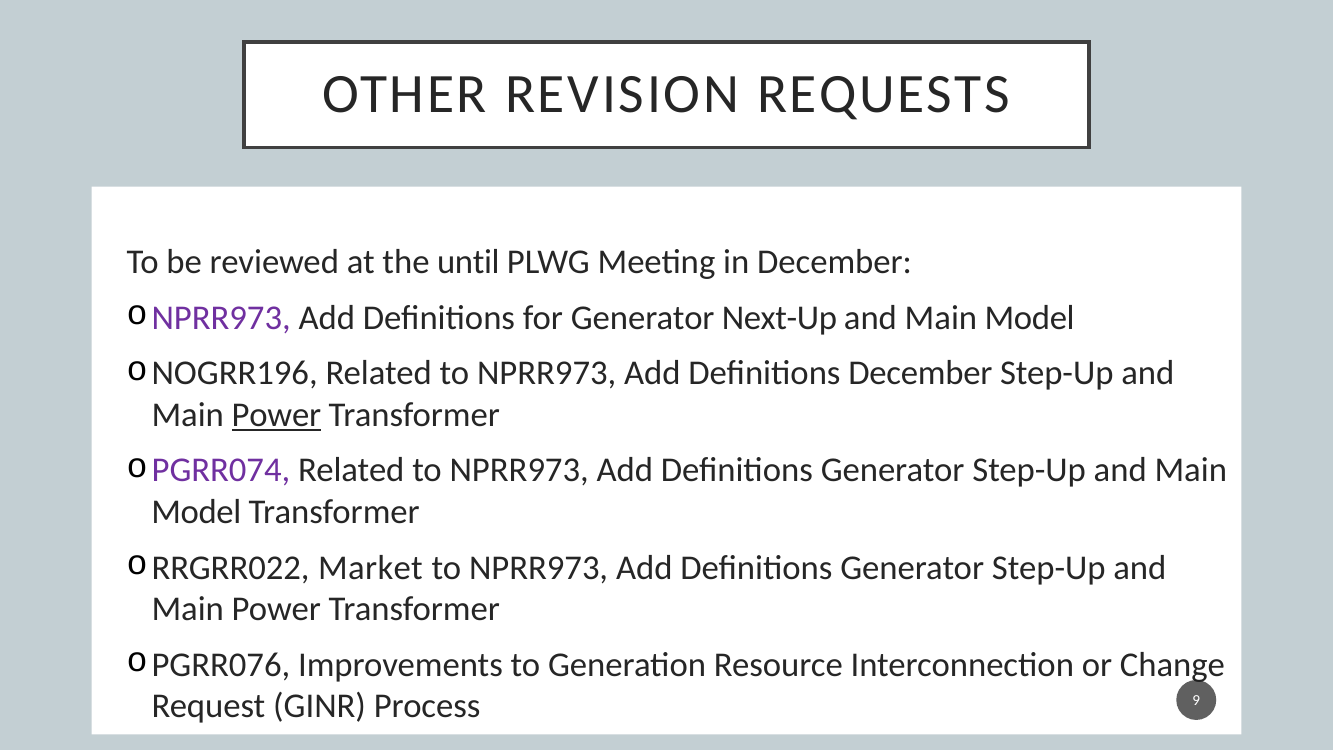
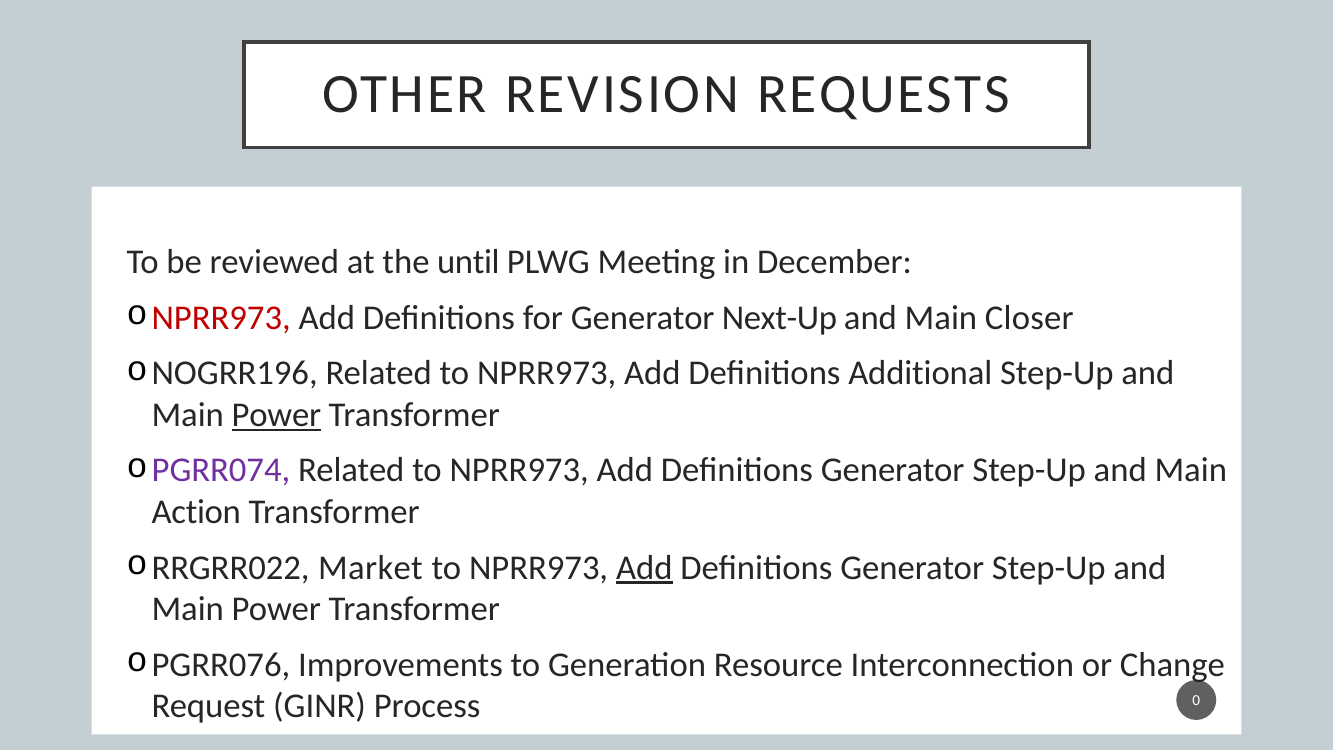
NPRR973 colour: purple -> red (221, 318)
Model: Model -> Closer (1029, 318)
Definitions December: December -> Additional (920, 373)
Model: Model -> Action (196, 512)
Add underline: none -> present (644, 567)
9: 9 -> 0 (1196, 701)
